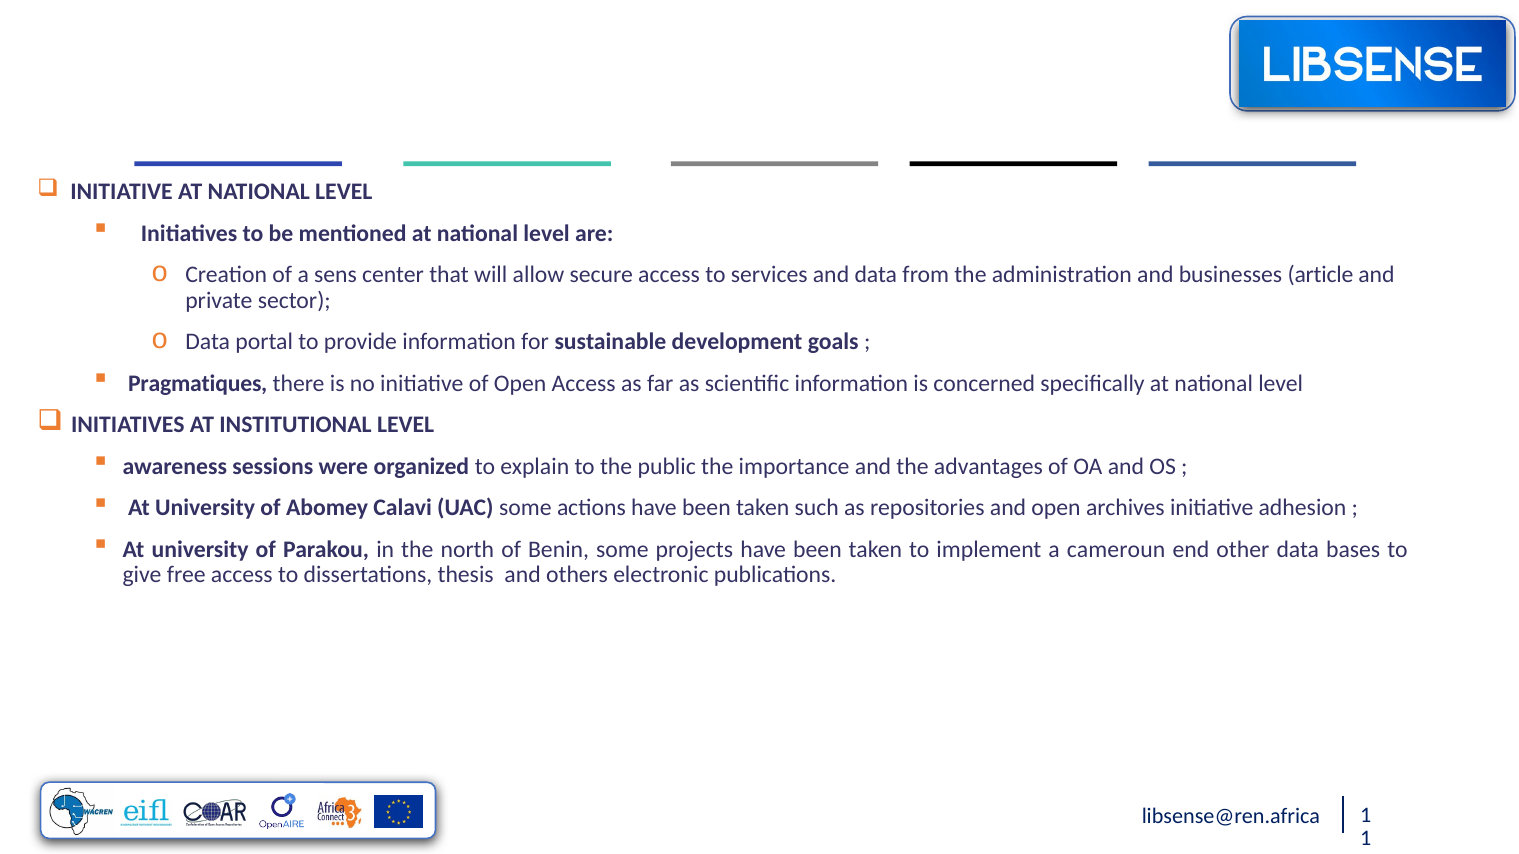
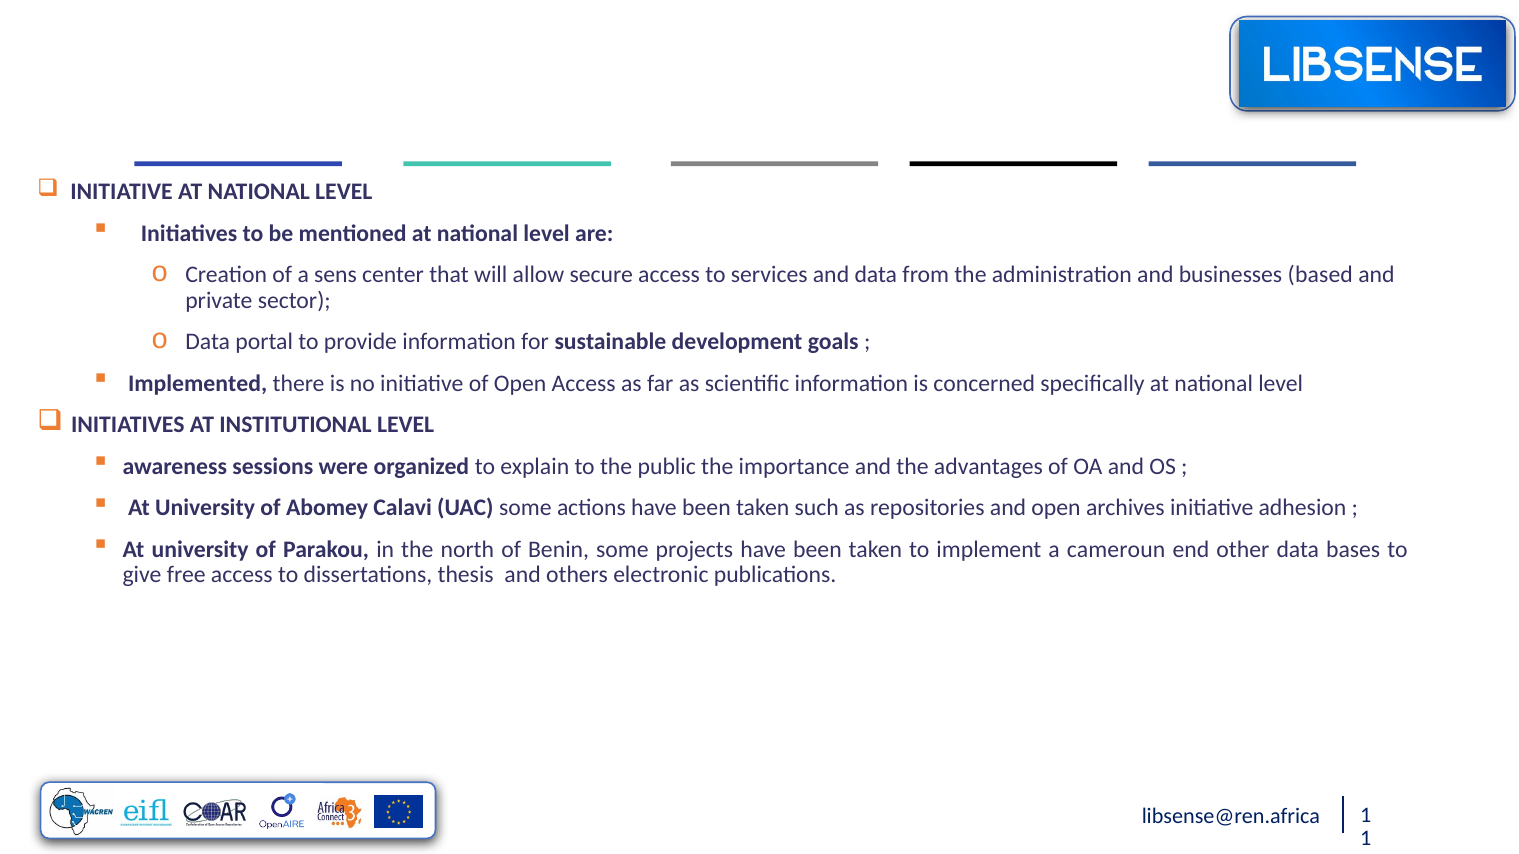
article: article -> based (1320, 275)
Pragmatiques: Pragmatiques -> Implemented (198, 384)
